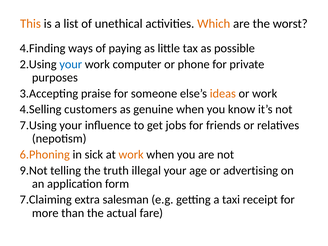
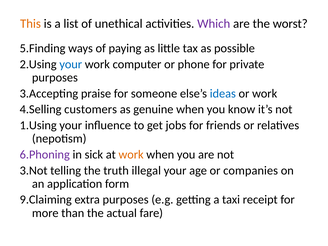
Which colour: orange -> purple (214, 24)
4.Finding: 4.Finding -> 5.Finding (43, 48)
ideas colour: orange -> blue (223, 93)
7.Using: 7.Using -> 1.Using (38, 125)
6.Phoning colour: orange -> purple (45, 155)
9.Not: 9.Not -> 3.Not (34, 170)
advertising: advertising -> companies (251, 170)
7.Claiming: 7.Claiming -> 9.Claiming (46, 200)
extra salesman: salesman -> purposes (126, 200)
